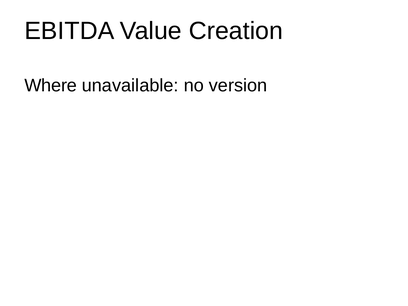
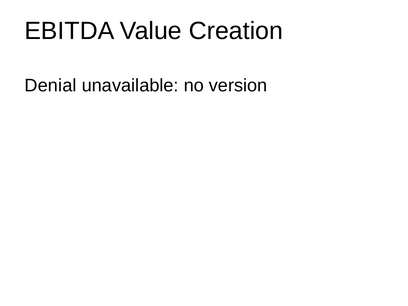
Where: Where -> Denial (51, 86)
